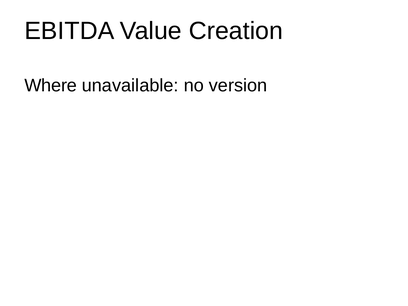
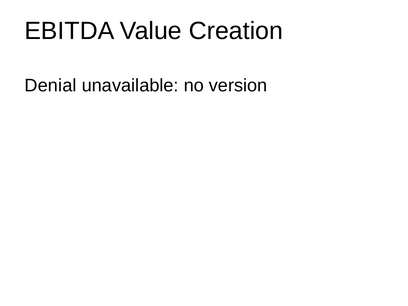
Where: Where -> Denial (51, 86)
